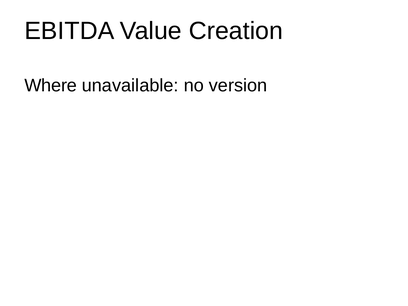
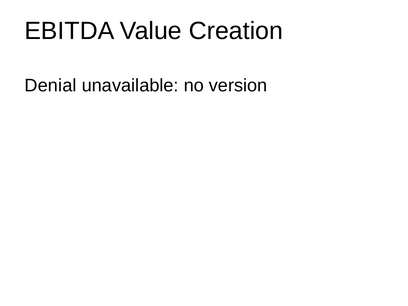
Where: Where -> Denial (51, 86)
